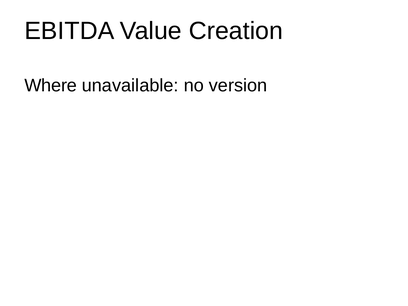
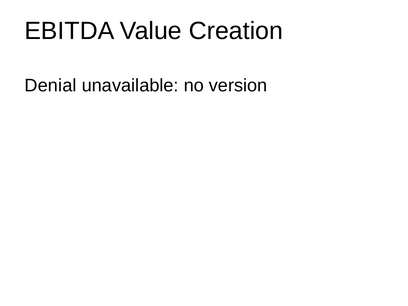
Where: Where -> Denial (51, 86)
